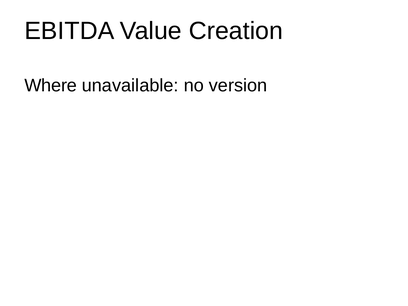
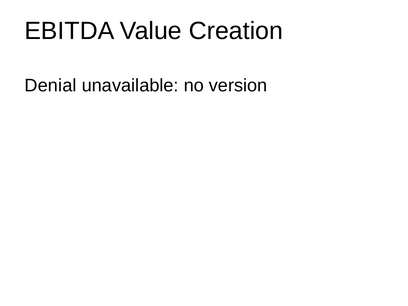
Where: Where -> Denial (51, 86)
